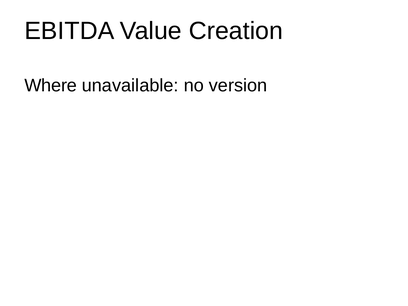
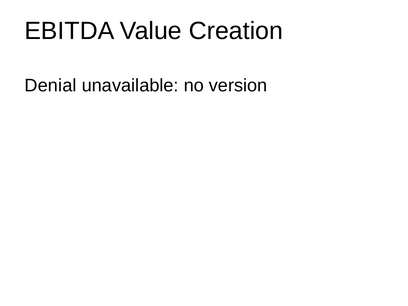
Where: Where -> Denial (51, 86)
